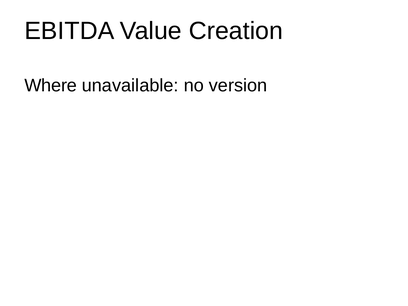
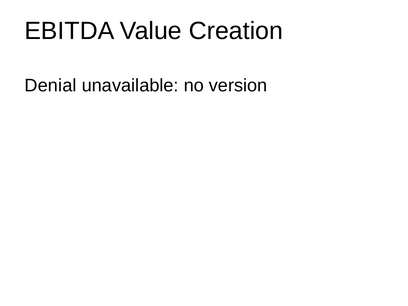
Where: Where -> Denial (51, 86)
